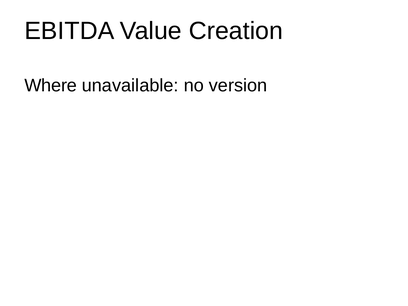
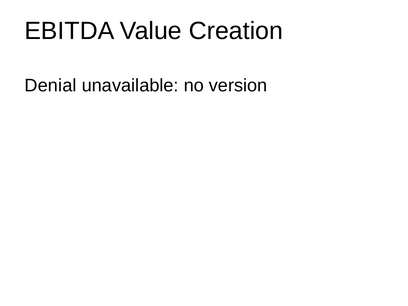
Where: Where -> Denial (51, 86)
